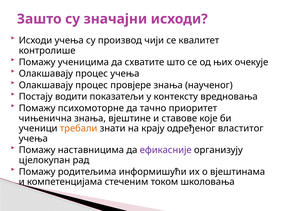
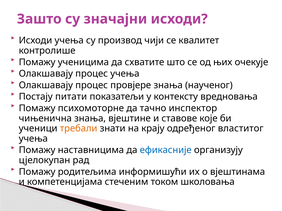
водити: водити -> питати (71, 97)
приоритет: приоритет -> инспектор (193, 108)
ефикасније colour: purple -> blue (166, 150)
